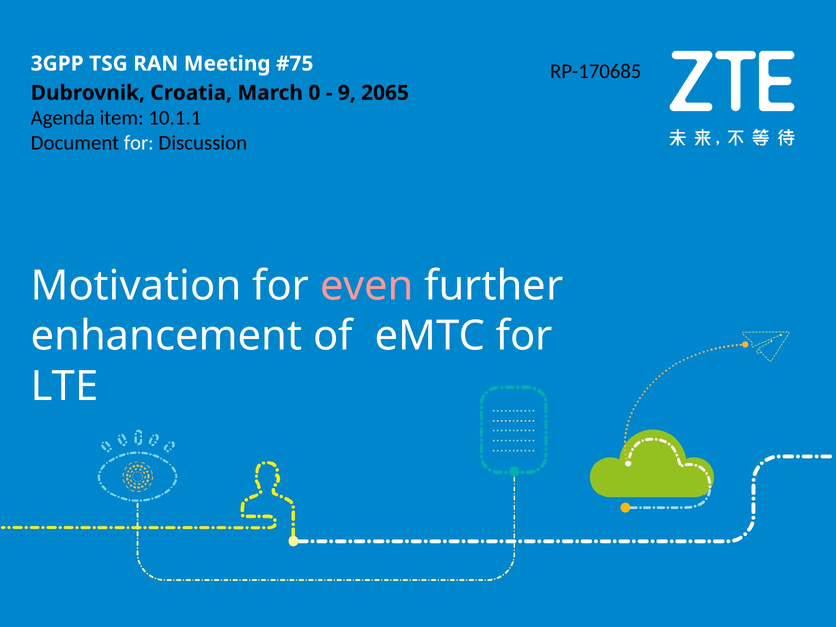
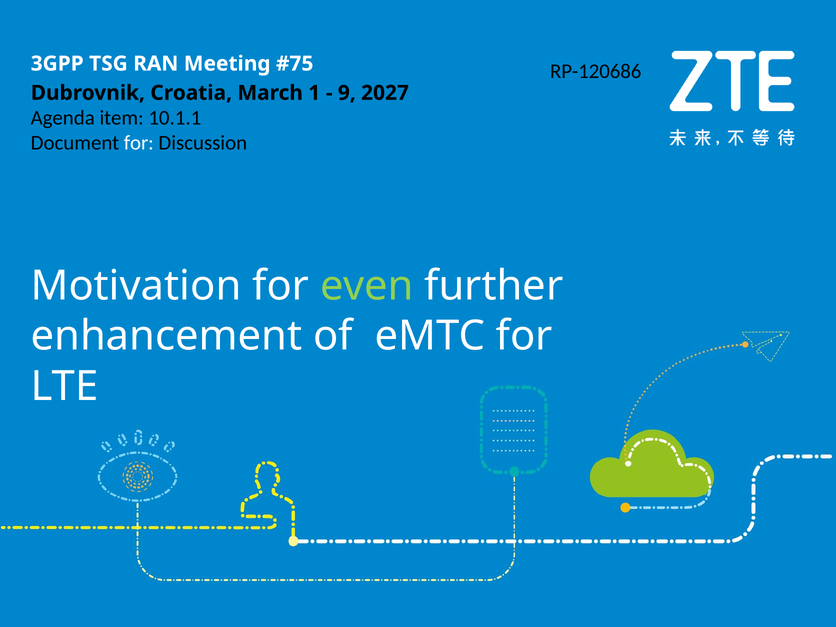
RP-170685: RP-170685 -> RP-120686 (596, 71)
0: 0 -> 1 (314, 93)
2065: 2065 -> 2027 (385, 93)
even colour: pink -> light green (367, 286)
